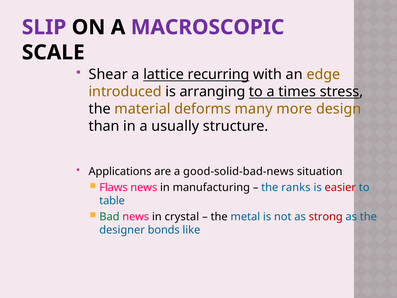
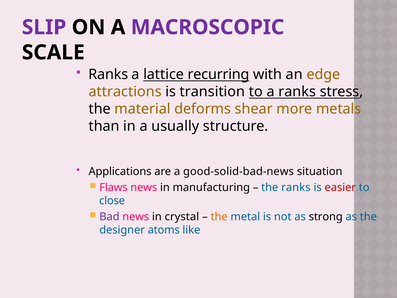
Shear: Shear -> Ranks (108, 74)
introduced: introduced -> attractions (125, 92)
arranging: arranging -> transition (212, 92)
a times: times -> ranks (297, 92)
many: many -> shear (254, 109)
design: design -> metals (339, 109)
table: table -> close (112, 201)
Bad colour: green -> purple (109, 217)
the colour: black -> orange (219, 217)
strong colour: red -> black (326, 217)
bonds: bonds -> atoms (164, 230)
